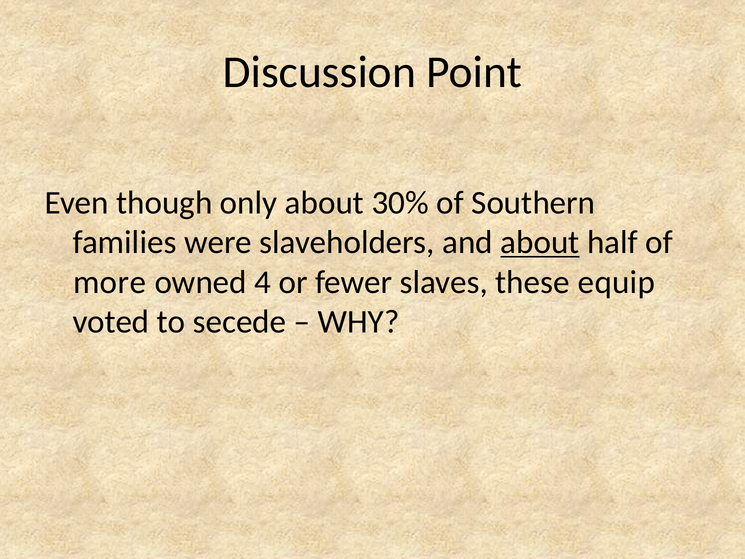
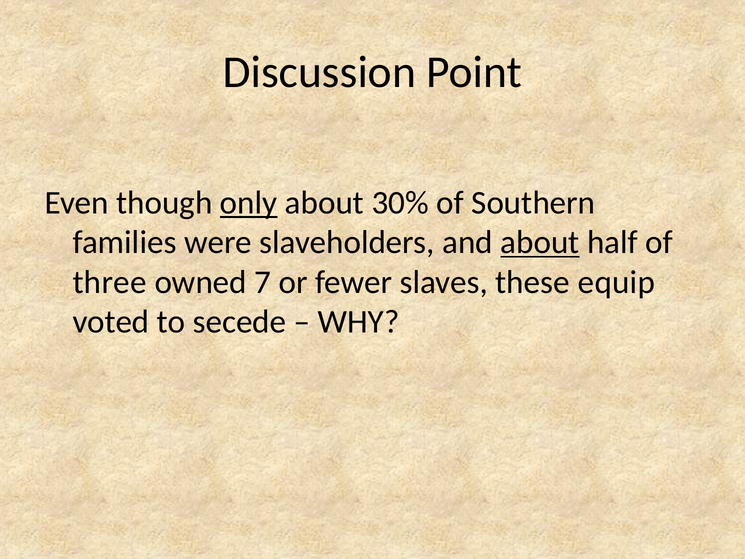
only underline: none -> present (249, 203)
more: more -> three (110, 282)
4: 4 -> 7 (263, 282)
